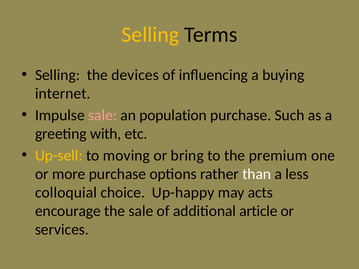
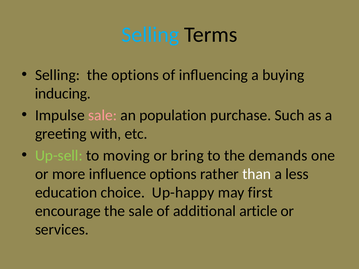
Selling colour: yellow -> light blue (150, 35)
the devices: devices -> options (135, 75)
internet: internet -> inducing (63, 94)
Up-sell colour: yellow -> light green (59, 156)
premium: premium -> demands (278, 156)
more purchase: purchase -> influence (118, 174)
colloquial: colloquial -> education (66, 193)
acts: acts -> first (260, 193)
